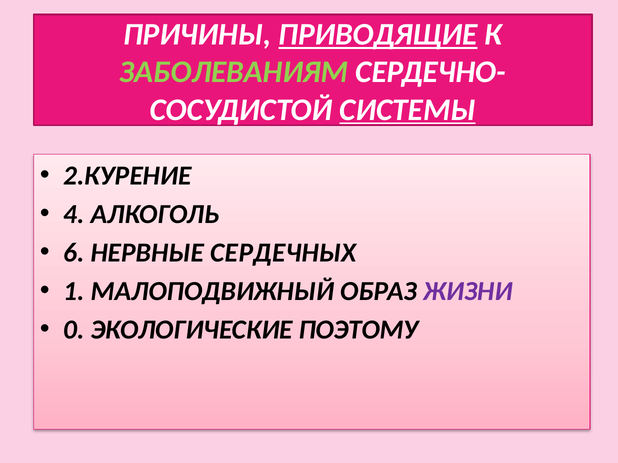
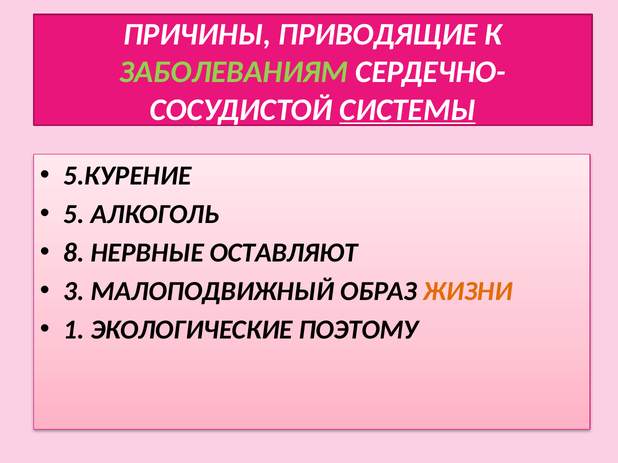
ПРИВОДЯЩИЕ underline: present -> none (378, 35)
2.КУРЕНИЕ: 2.КУРЕНИЕ -> 5.КУРЕНИЕ (127, 176)
4: 4 -> 5 (74, 214)
6: 6 -> 8 (74, 253)
СЕРДЕЧНЫХ: СЕРДЕЧНЫХ -> ОСТАВЛЯЮТ (284, 253)
1: 1 -> 3 (74, 291)
ЖИЗНИ colour: purple -> orange (468, 291)
0: 0 -> 1 (74, 330)
